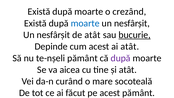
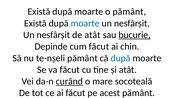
o crezând: crezând -> pământ (129, 12)
cum acest: acest -> făcut (99, 46)
ai atât: atât -> chin (130, 46)
după colour: purple -> blue (121, 58)
va aicea: aicea -> făcut (70, 70)
curând underline: none -> present (69, 81)
